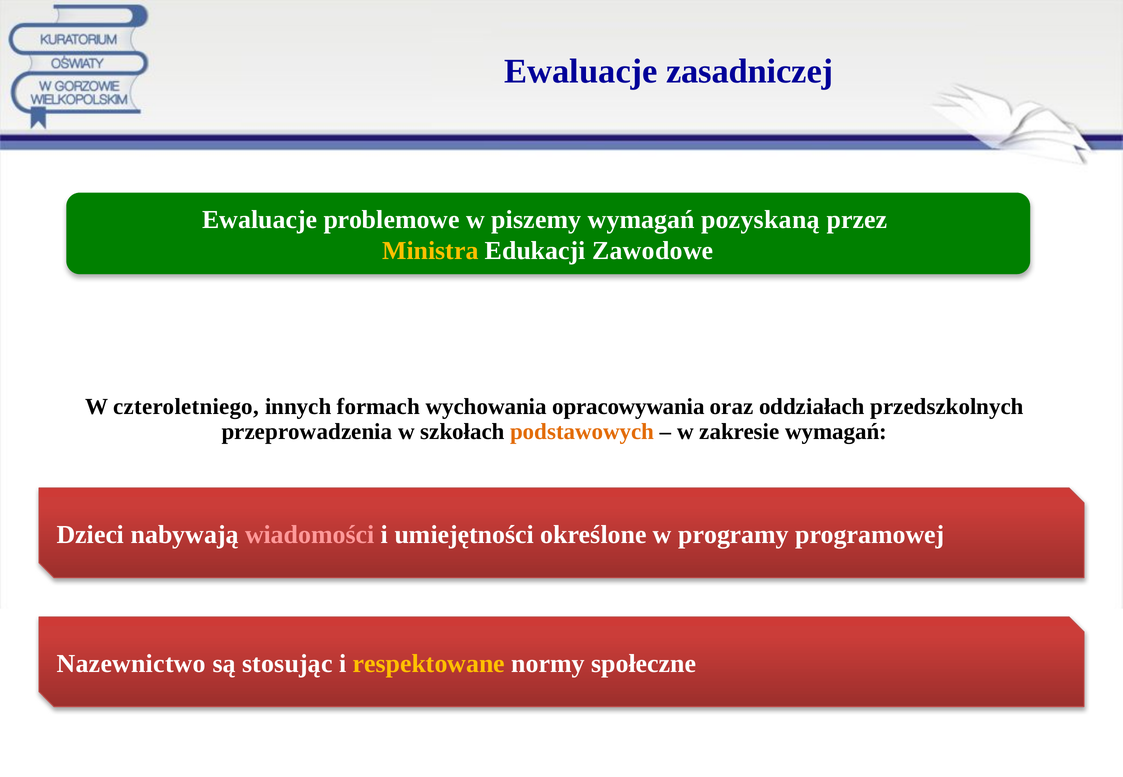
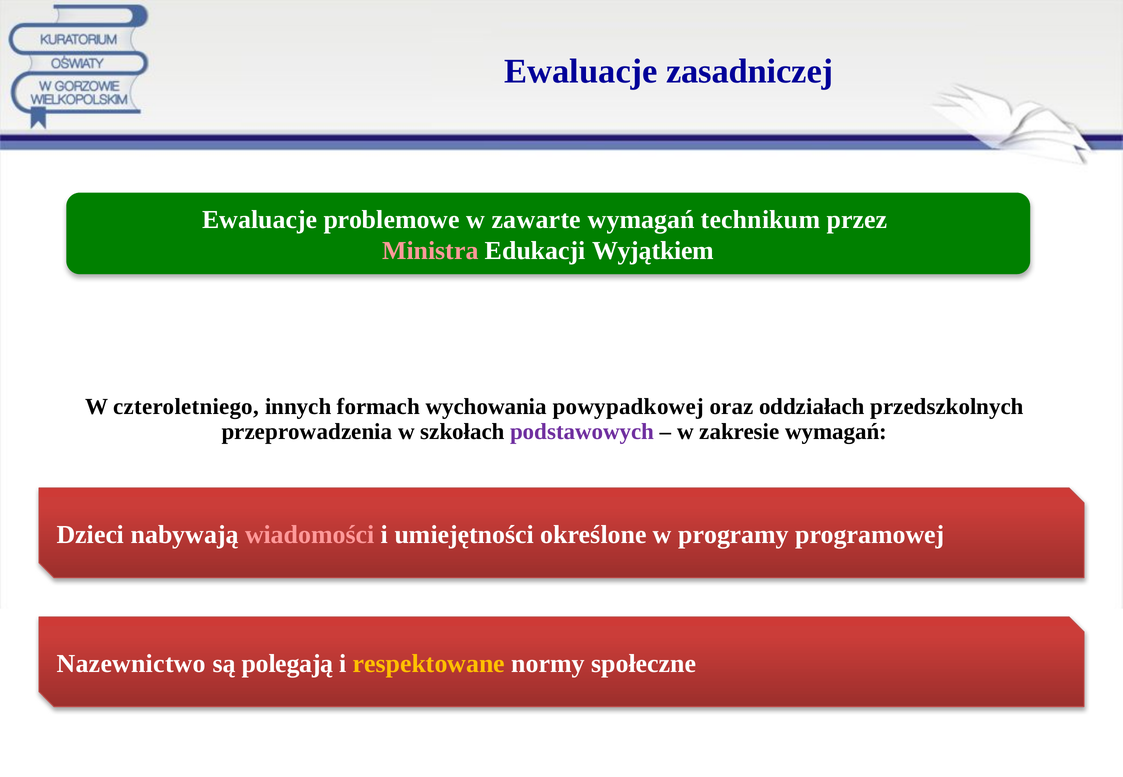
piszemy: piszemy -> zawarte (536, 220)
pozyskaną: pozyskaną -> technikum (760, 220)
Ministra colour: yellow -> pink (430, 251)
Zawodowe: Zawodowe -> Wyjątkiem (653, 251)
opracowywania: opracowywania -> powypadkowej (628, 407)
podstawowych colour: orange -> purple (582, 432)
stosując: stosując -> polegają (288, 664)
